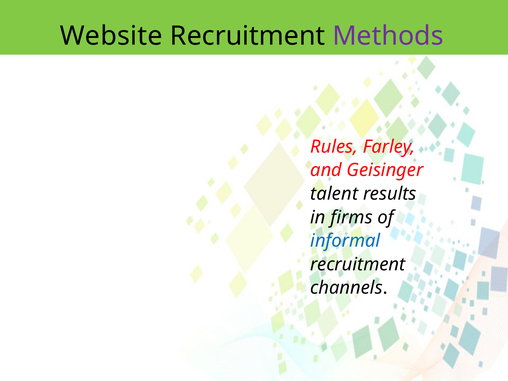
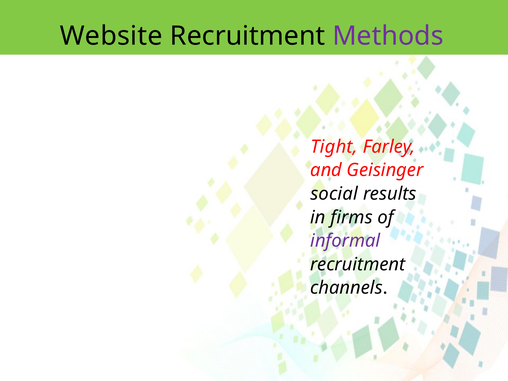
Rules: Rules -> Tight (334, 147)
talent: talent -> social (334, 194)
informal colour: blue -> purple (345, 241)
